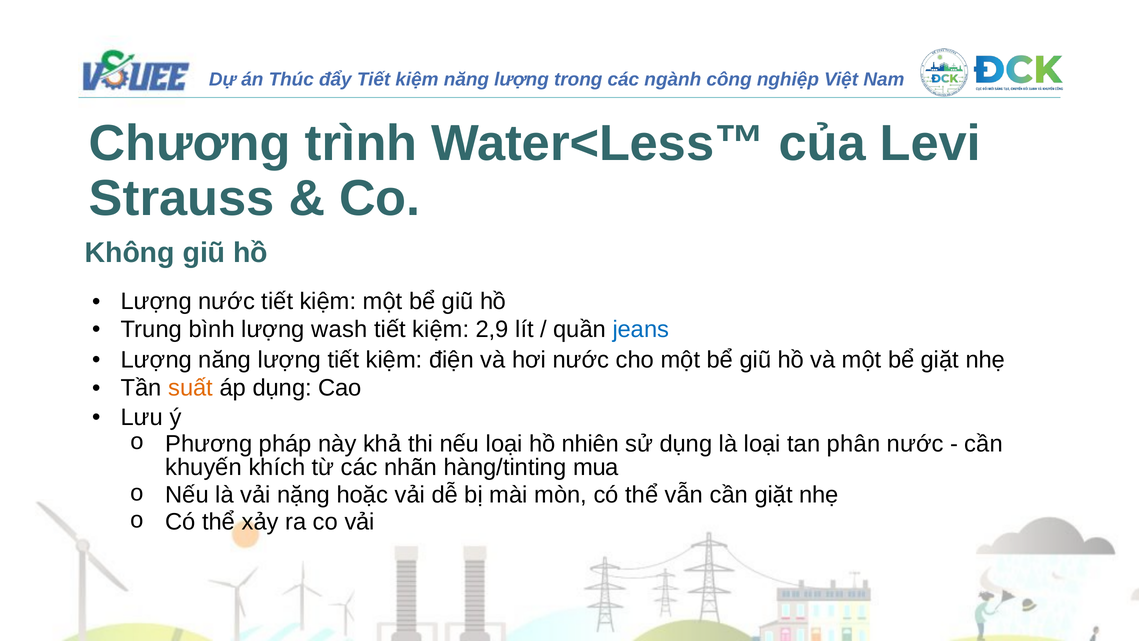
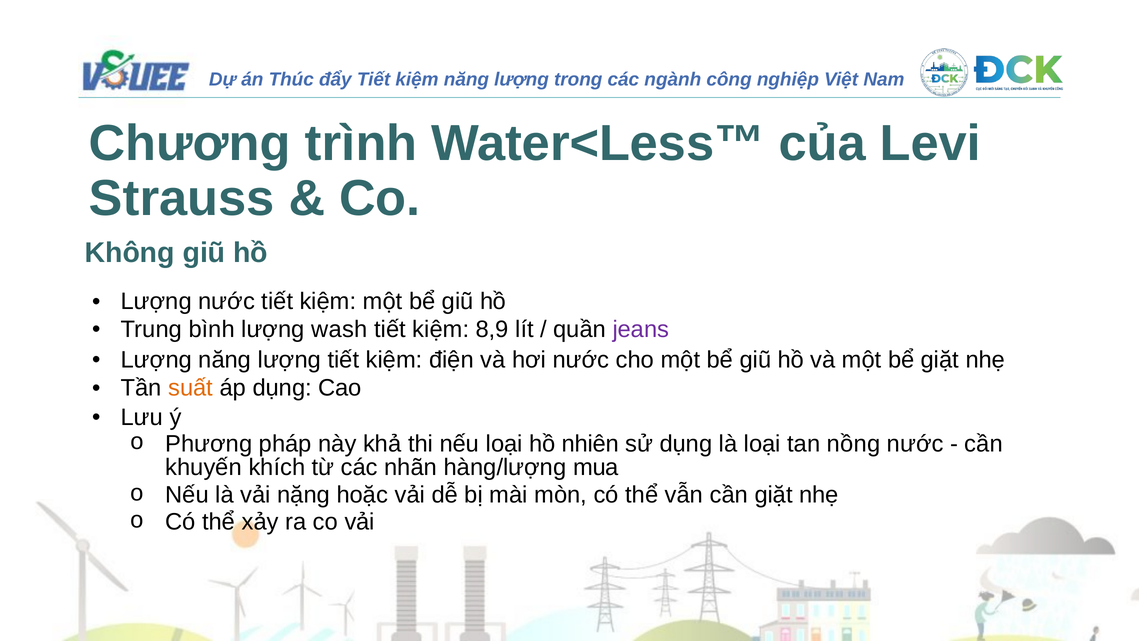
2,9: 2,9 -> 8,9 (492, 329)
jeans colour: blue -> purple (641, 329)
phân: phân -> nồng (854, 443)
hàng/tinting: hàng/tinting -> hàng/lượng (505, 467)
